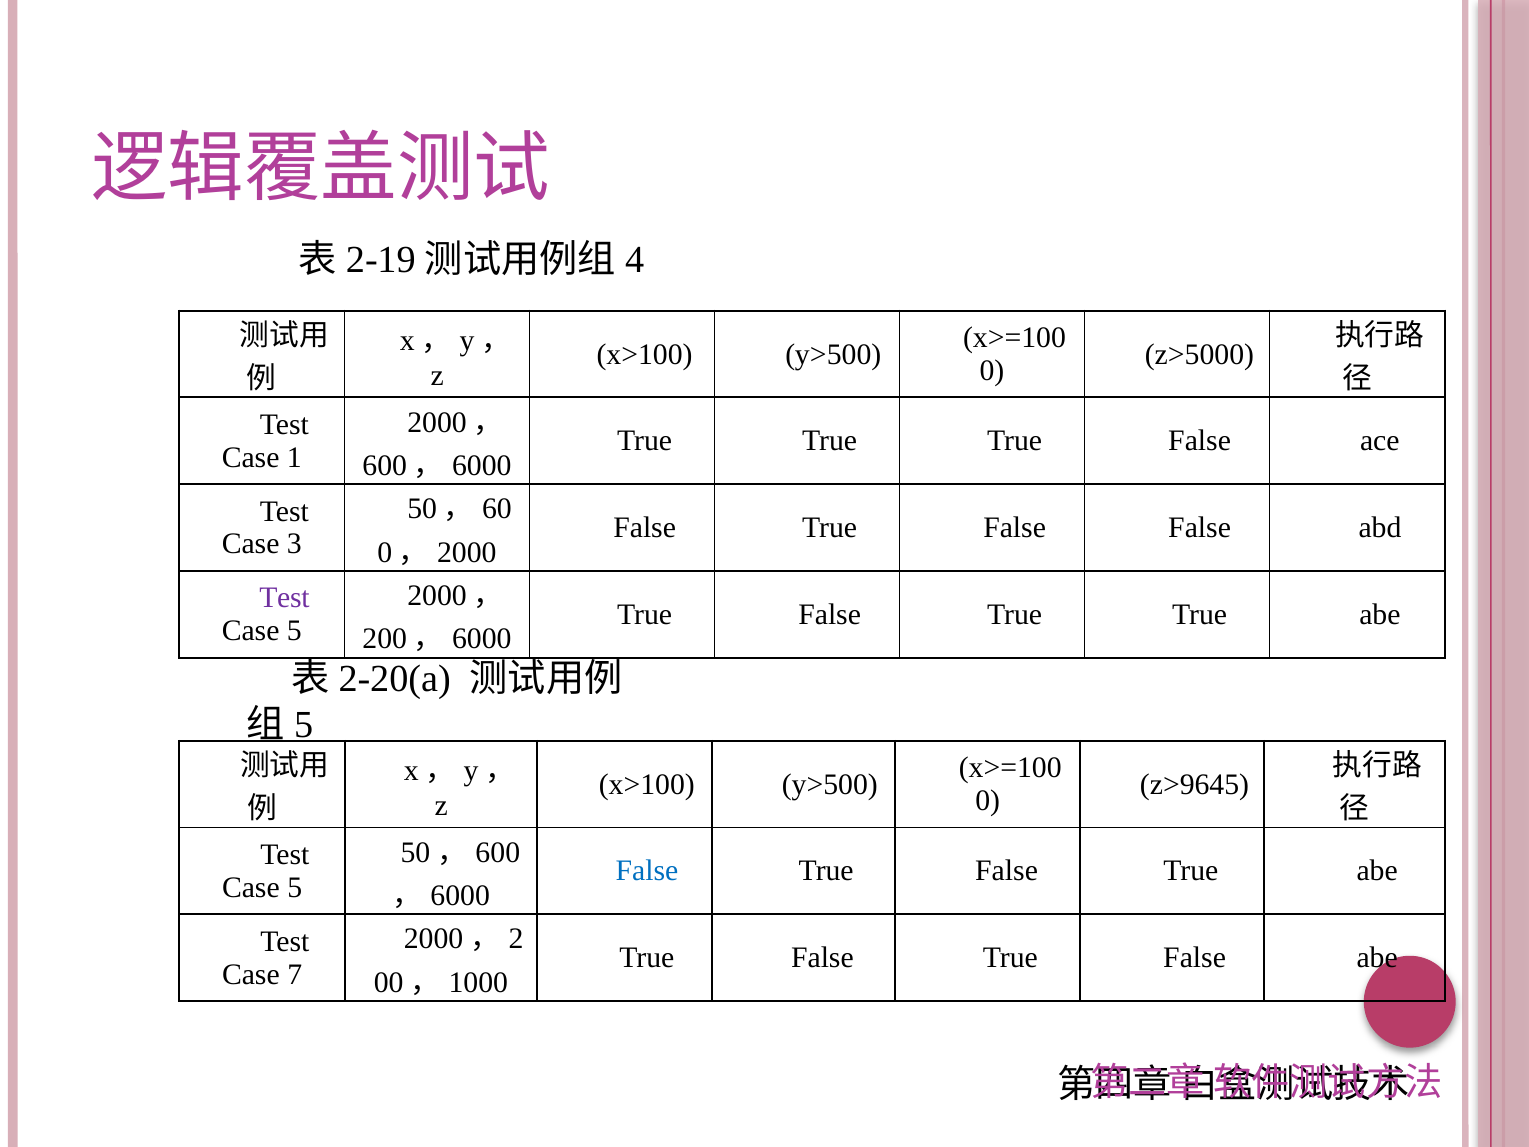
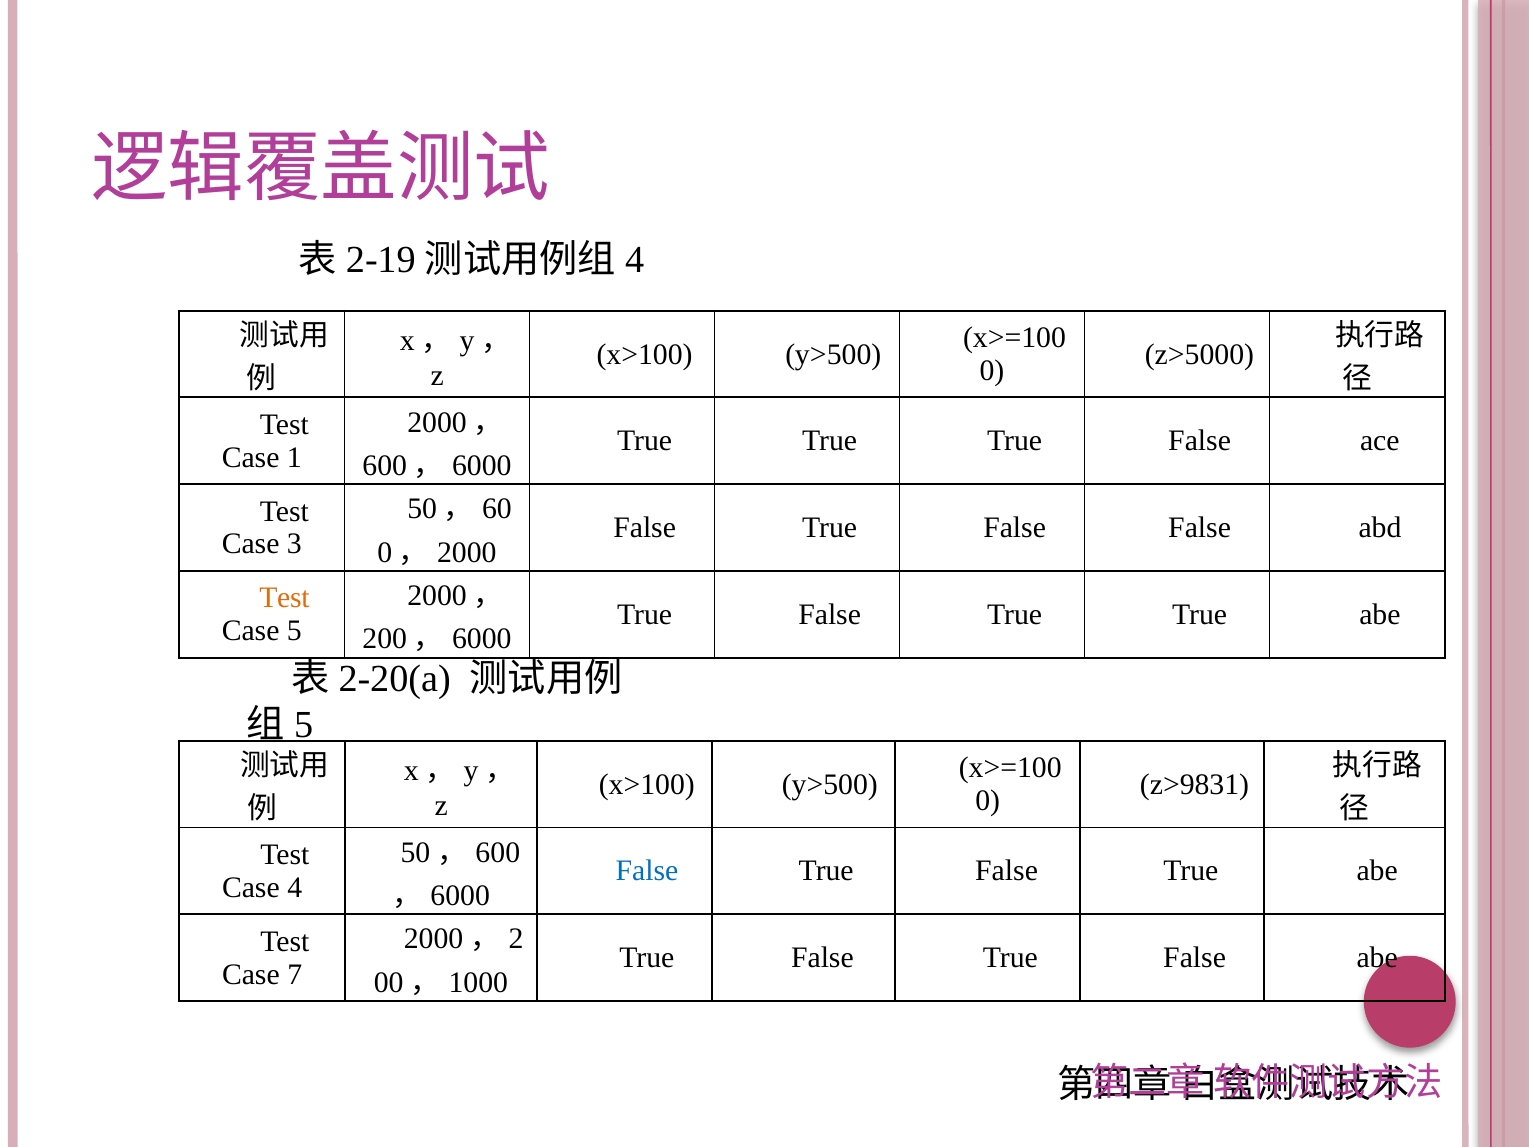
Test colour: purple -> orange (285, 598)
z>9645: z>9645 -> z>9831 (1195, 784)
5: 5 -> 4 (295, 887)
